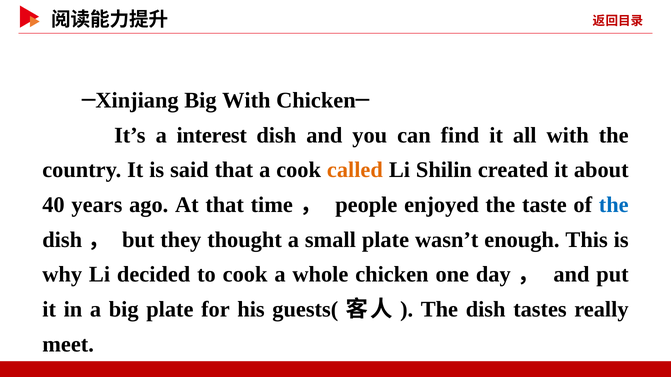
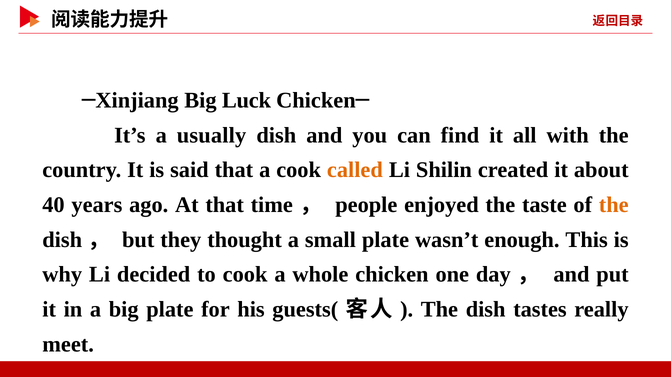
Big With: With -> Luck (246, 100)
interest: interest -> usually (212, 135)
the colour: blue -> orange (614, 205)
